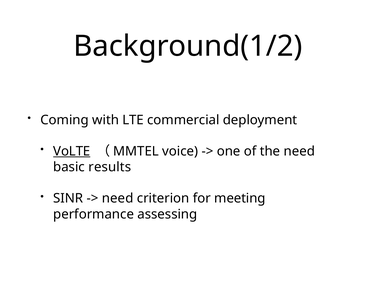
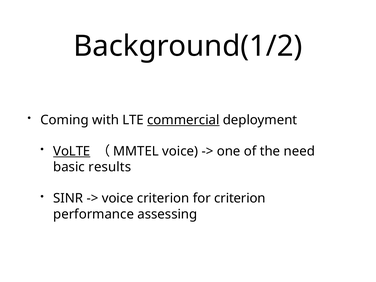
commercial underline: none -> present (183, 120)
need: need -> voice (118, 198)
for meeting: meeting -> criterion (240, 198)
